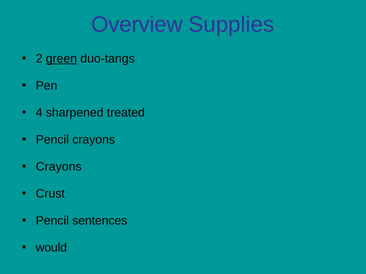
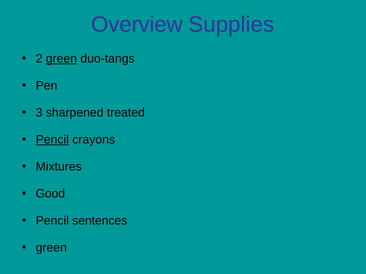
4: 4 -> 3 (39, 113)
Pencil underline: none -> present (52, 140)
Crayons: Crayons -> Mixtures (59, 167)
Crust: Crust -> Good (50, 194)
would: would -> green (51, 248)
